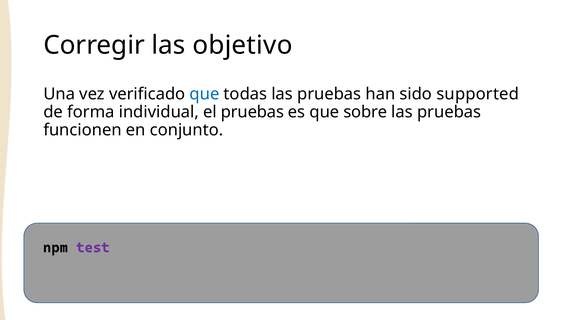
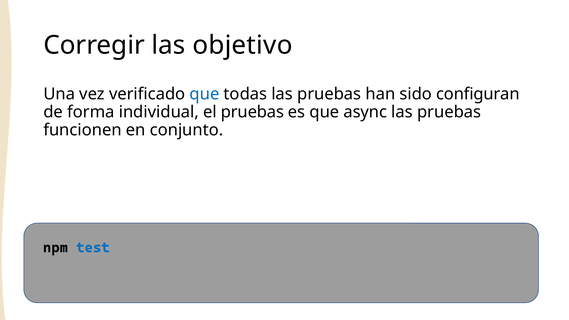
supported: supported -> configuran (478, 94)
sobre: sobre -> async (365, 112)
test colour: purple -> blue (93, 248)
